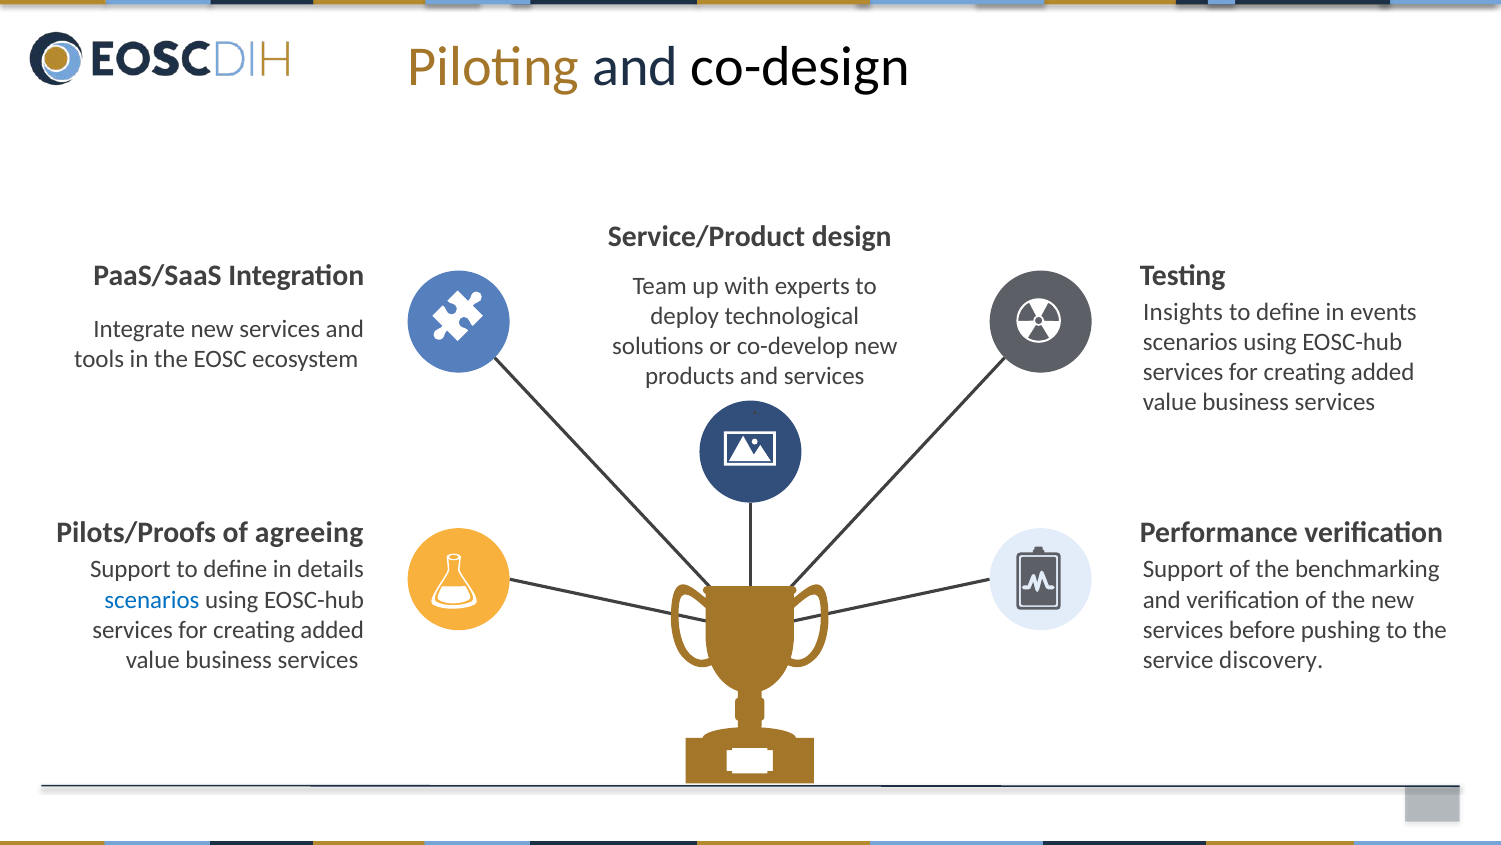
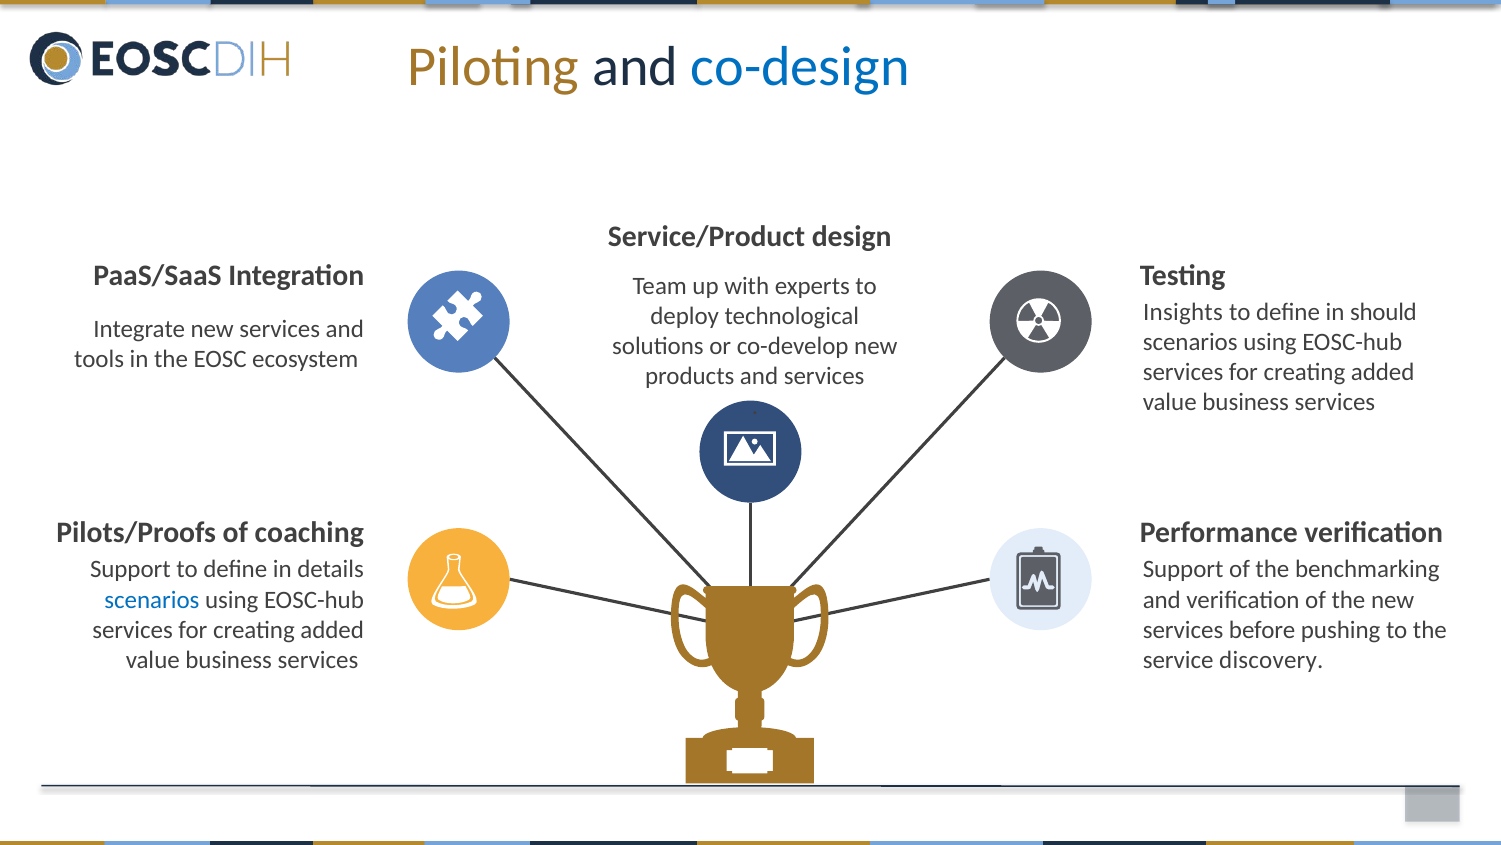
co-design colour: black -> blue (800, 66)
events: events -> should (1383, 312)
agreeing: agreeing -> coaching (309, 532)
